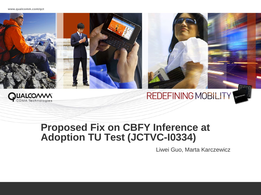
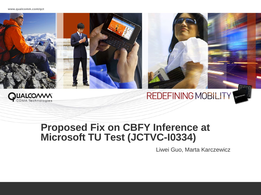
Adoption: Adoption -> Microsoft (63, 138)
